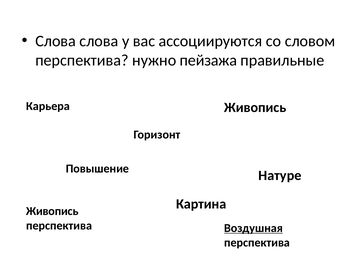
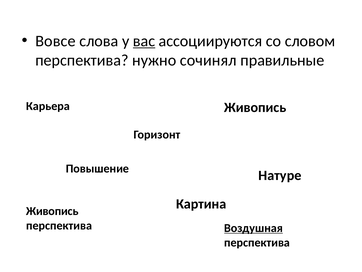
Слова: Слова -> Вовсе (55, 41)
вас underline: none -> present (144, 41)
пейзажа: пейзажа -> сочинял (208, 60)
